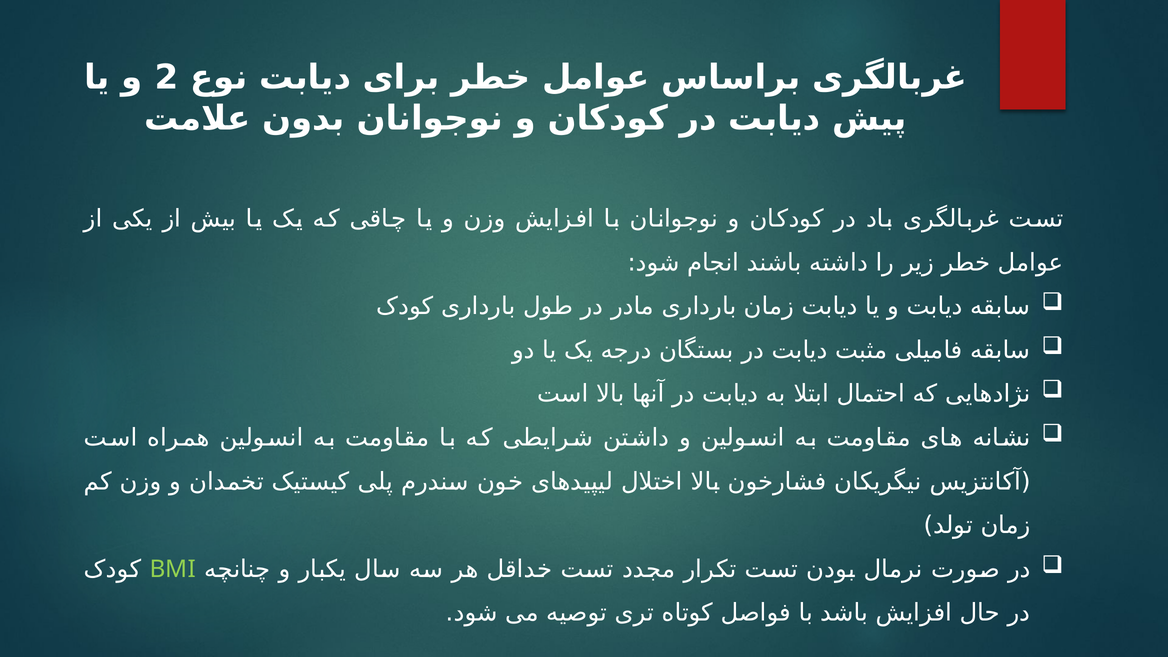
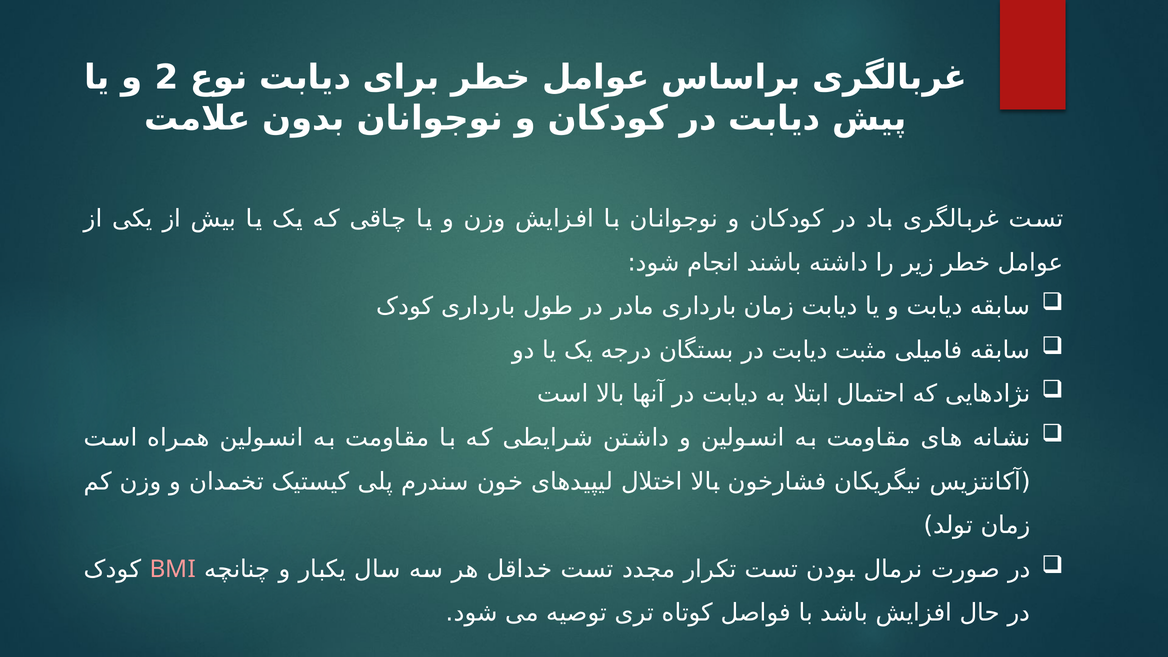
BMI colour: light green -> pink (173, 569)
